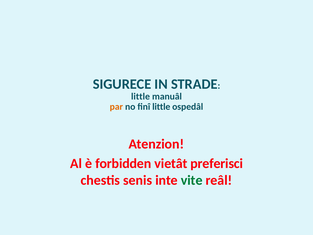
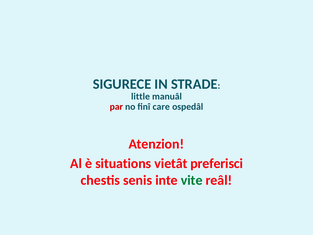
par colour: orange -> red (116, 107)
finî little: little -> care (161, 107)
forbidden: forbidden -> situations (123, 163)
